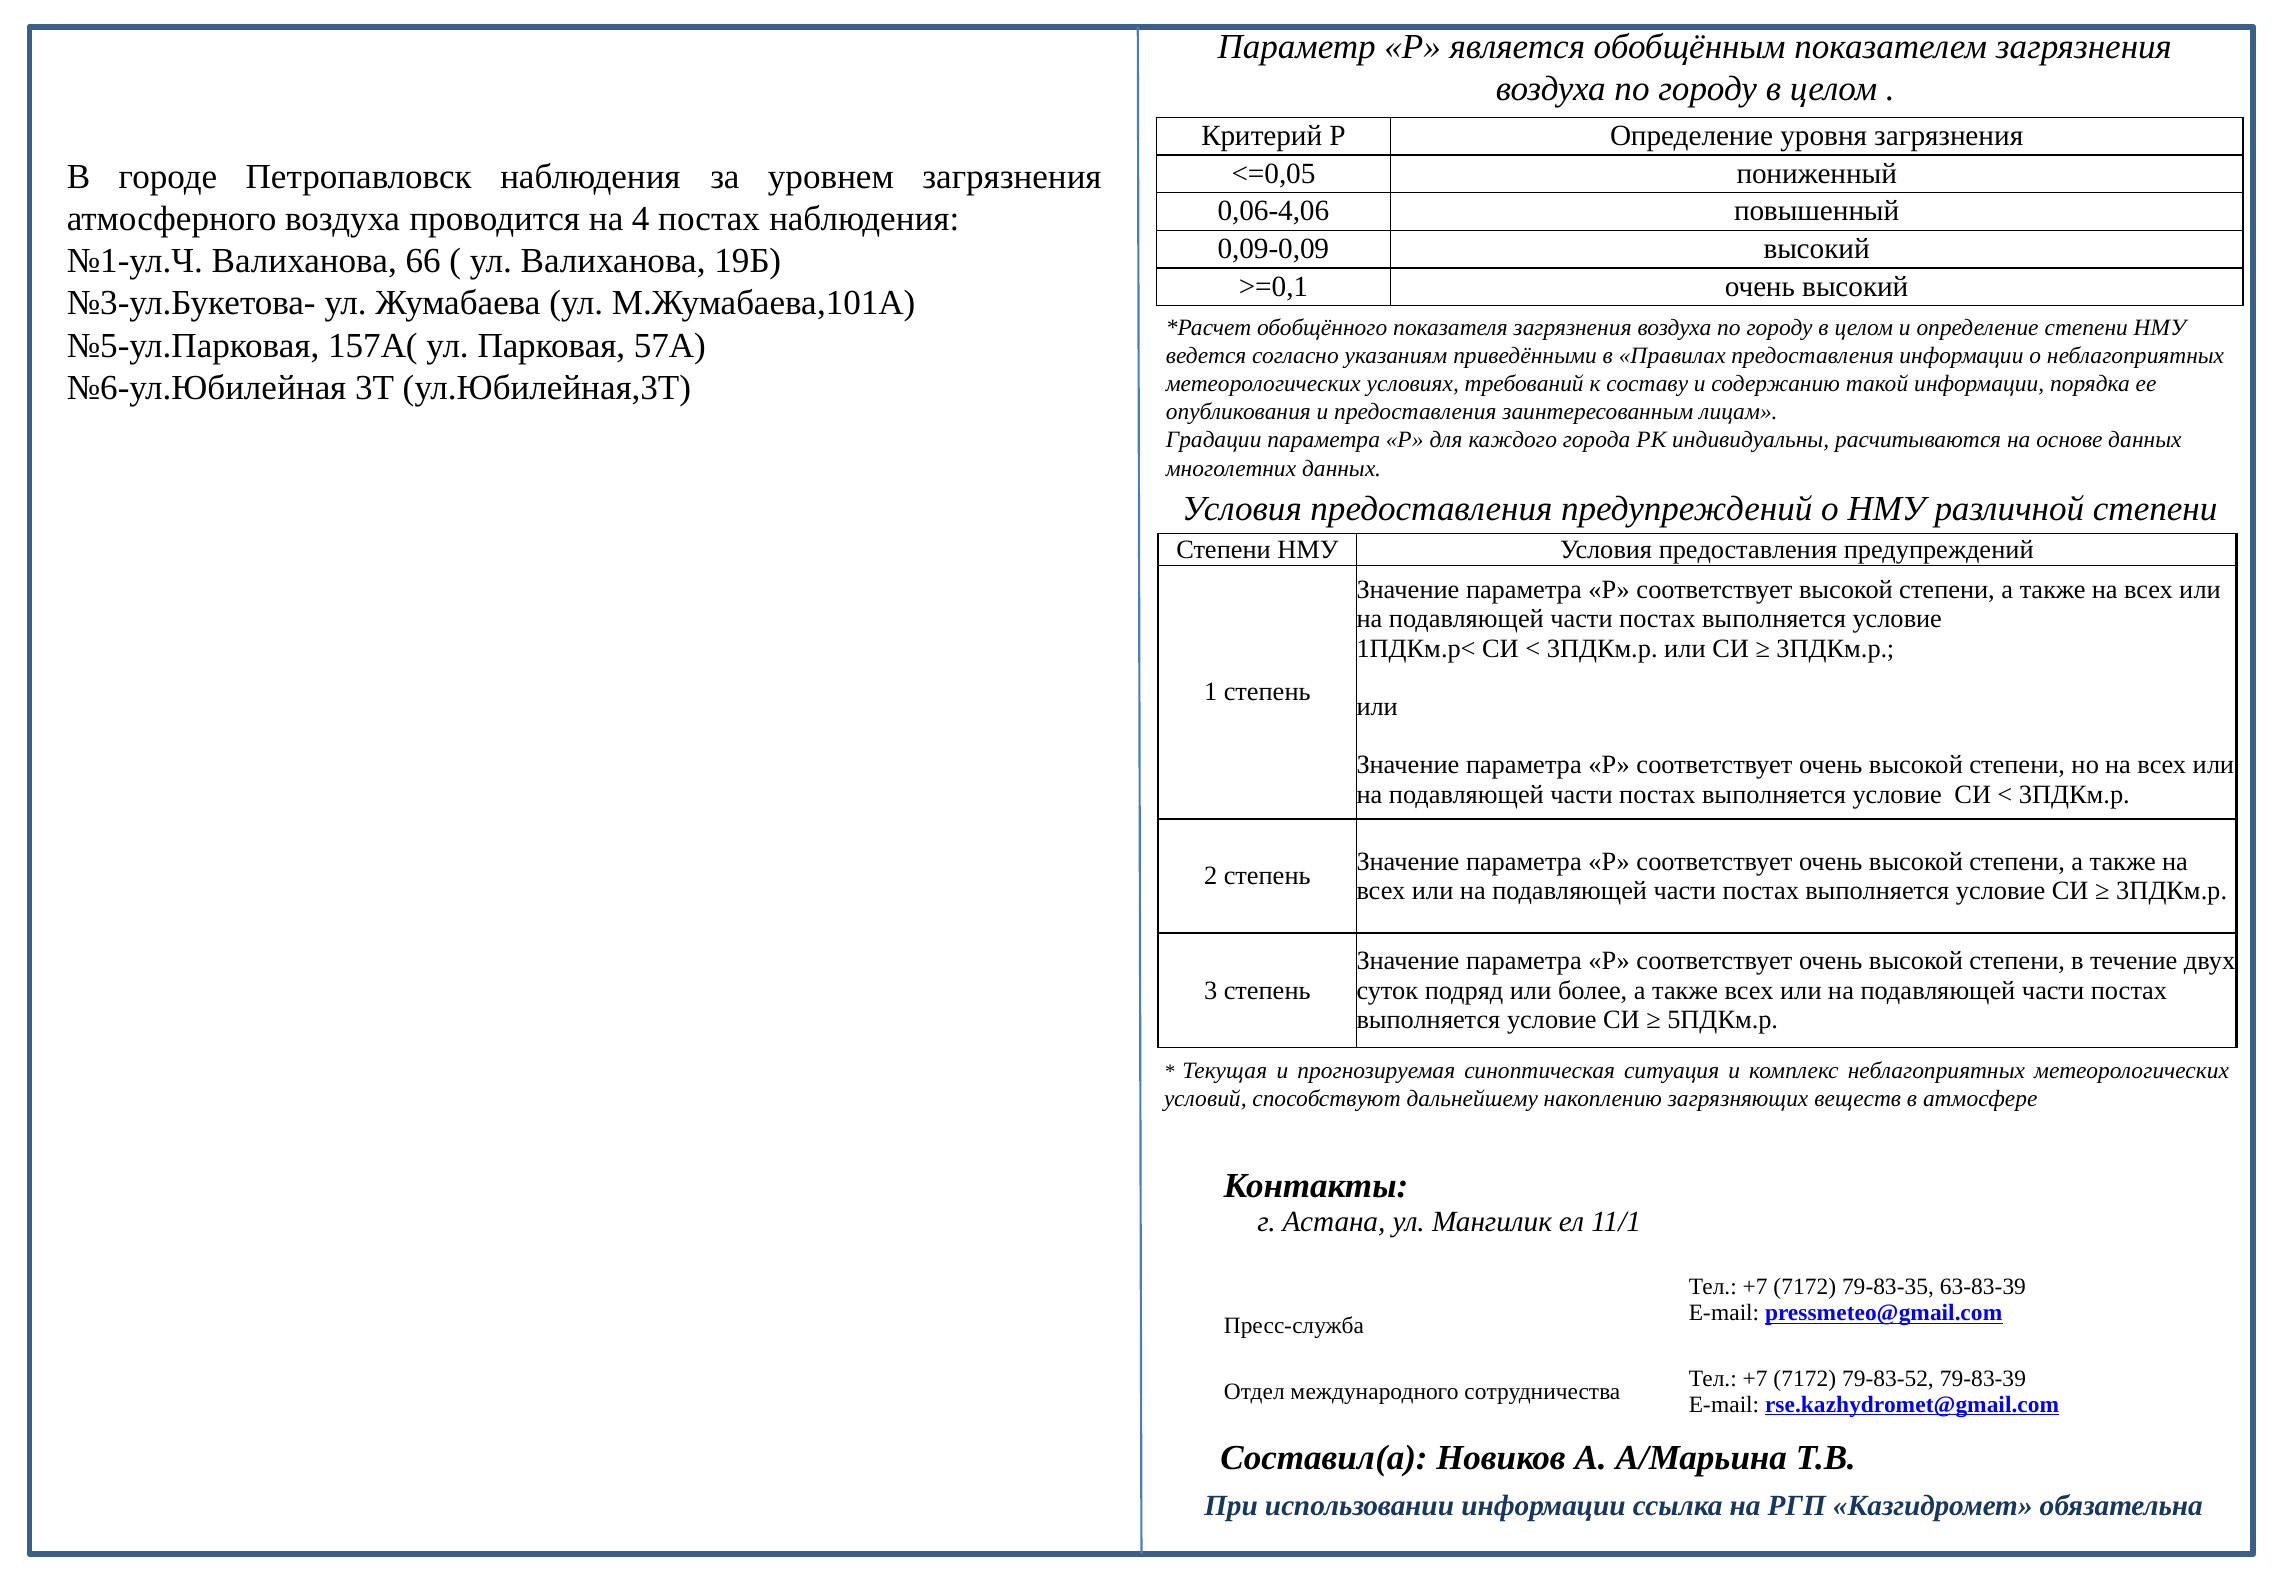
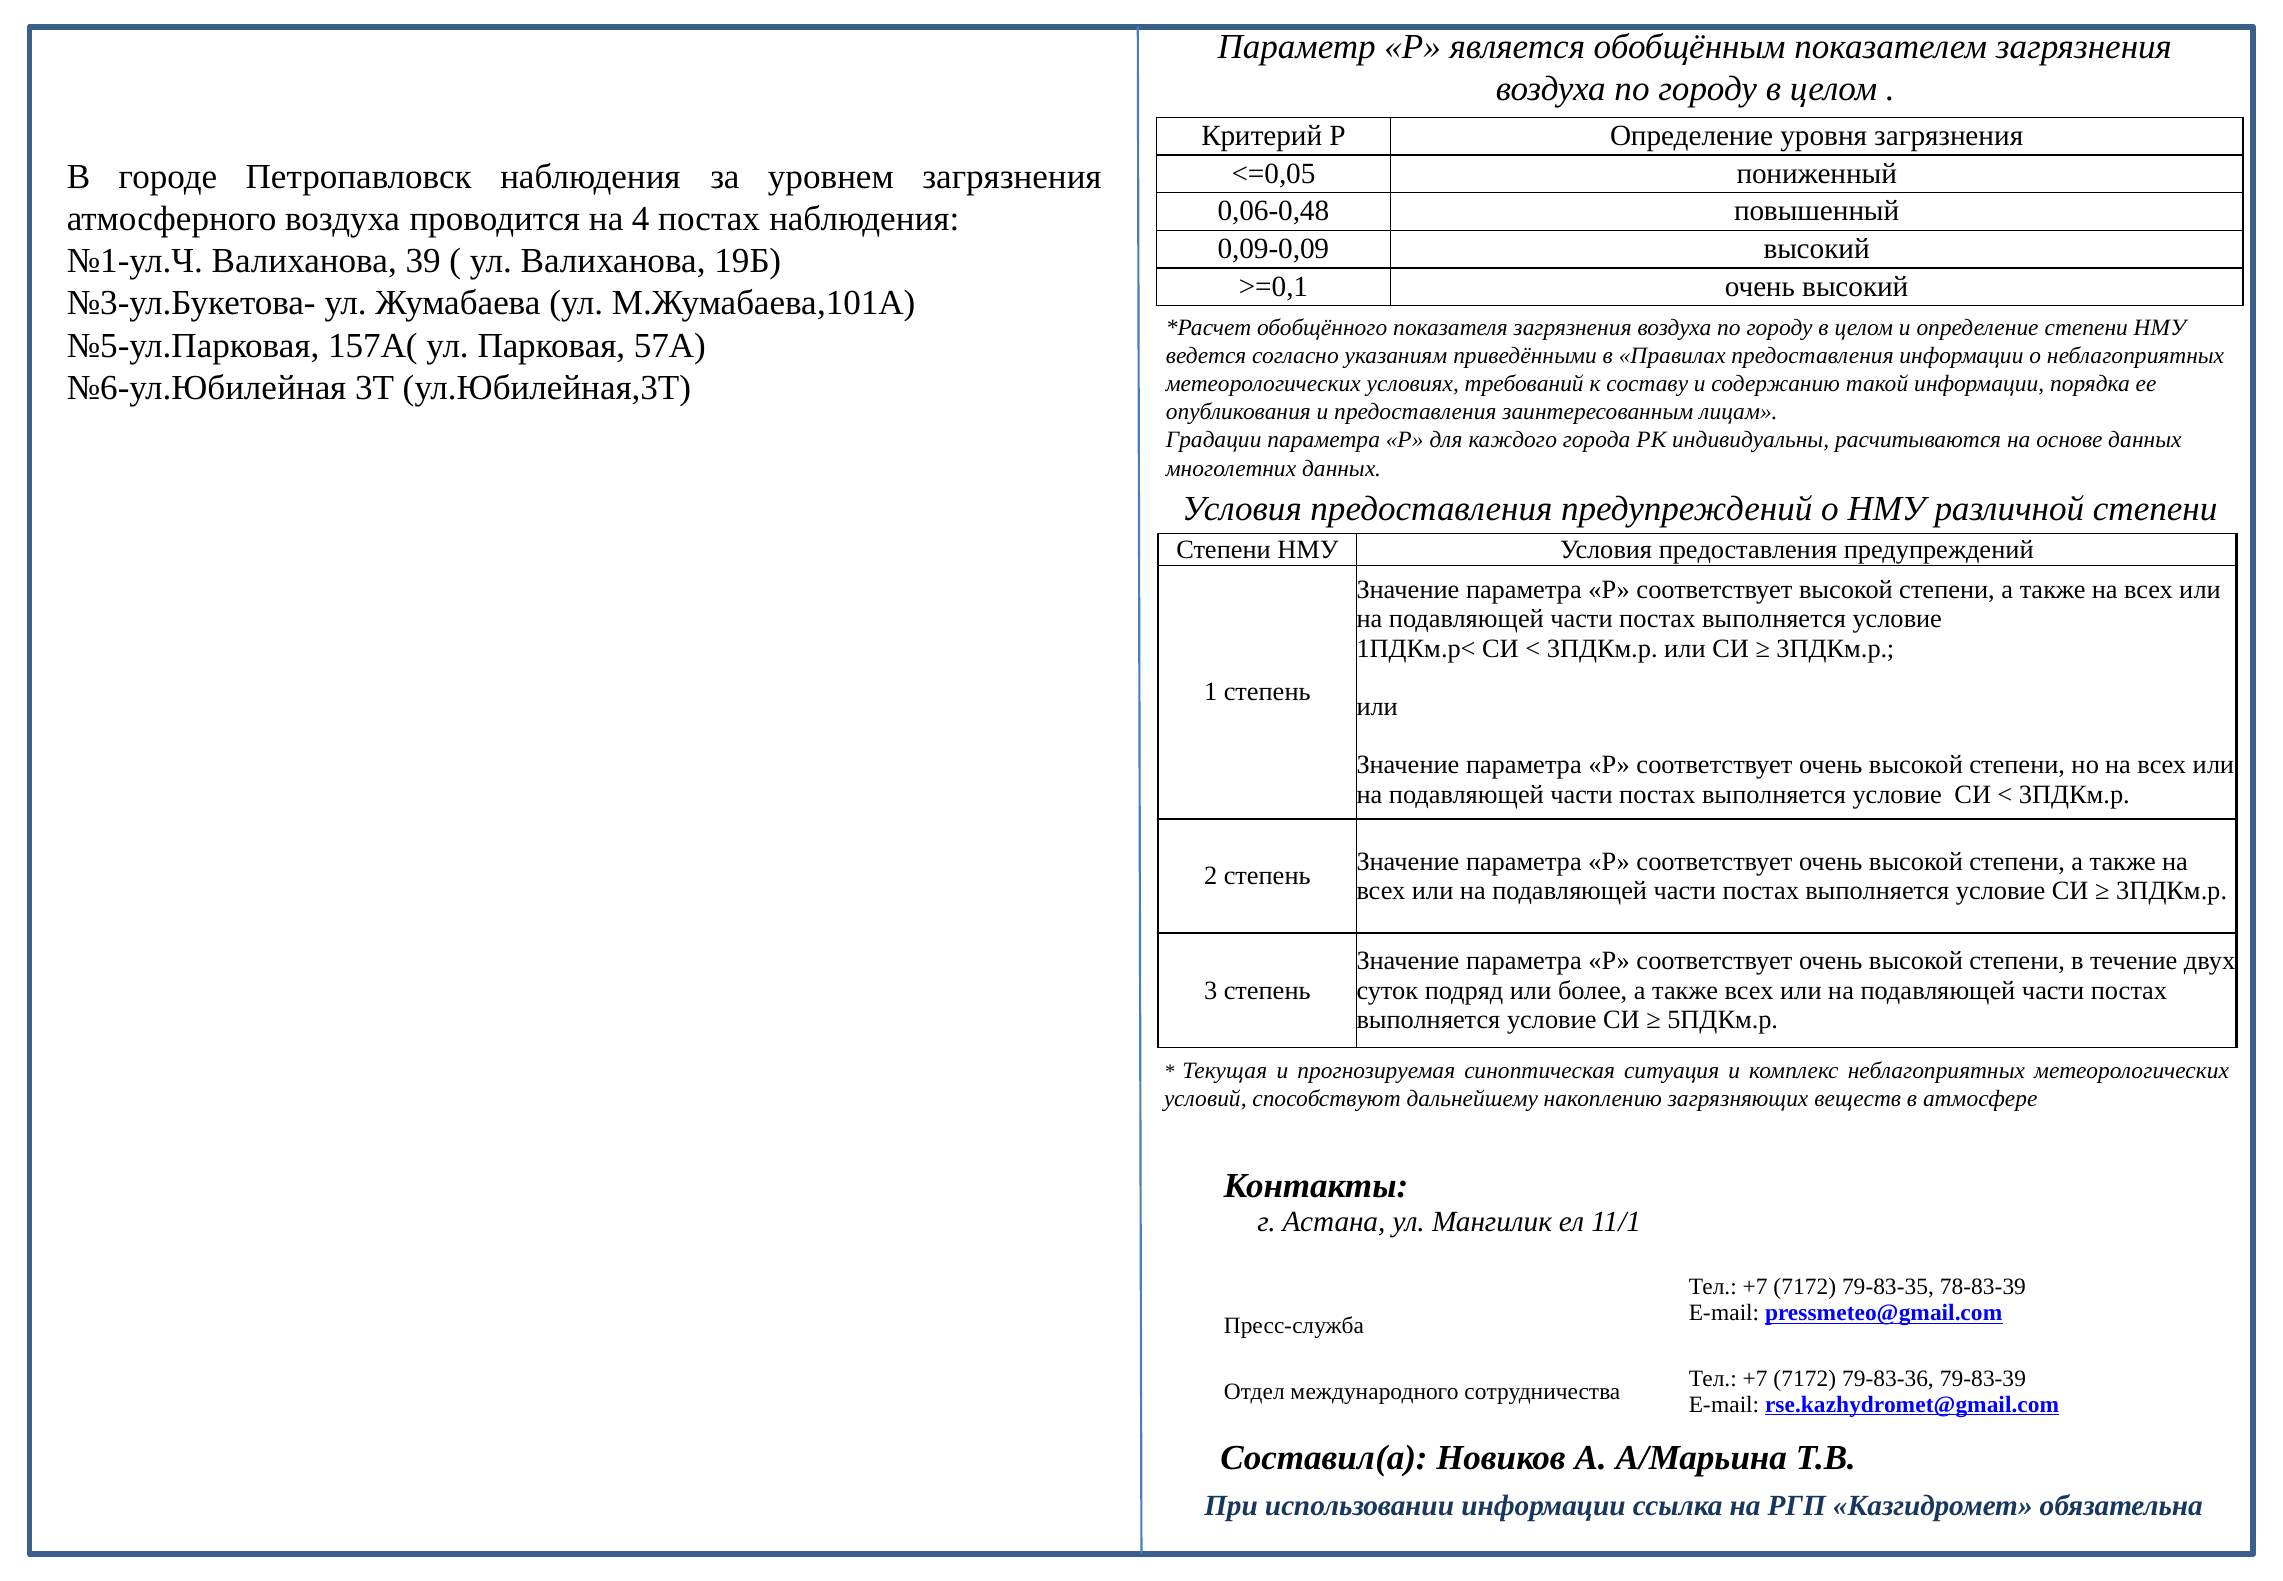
0,06-4,06: 0,06-4,06 -> 0,06-0,48 (1273, 211)
66: 66 -> 39 (423, 261)
63-83-39: 63-83-39 -> 78-83-39 (1983, 1287)
79-83-52: 79-83-52 -> 79-83-36 (1888, 1378)
